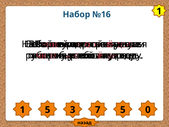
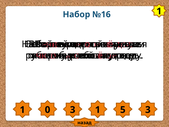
1 5: 5 -> 0 (48, 110)
3 7: 7 -> 1 (98, 110)
5 0: 0 -> 3 (148, 110)
